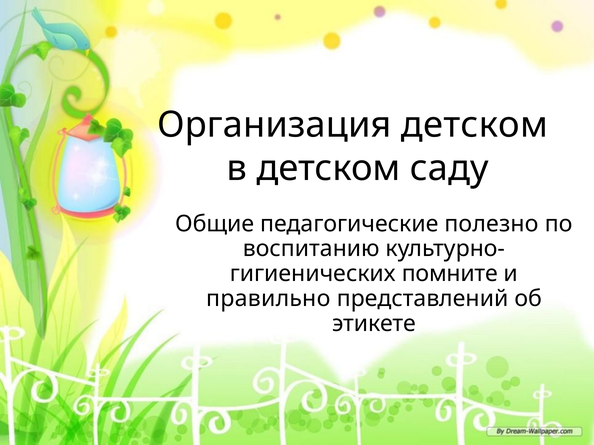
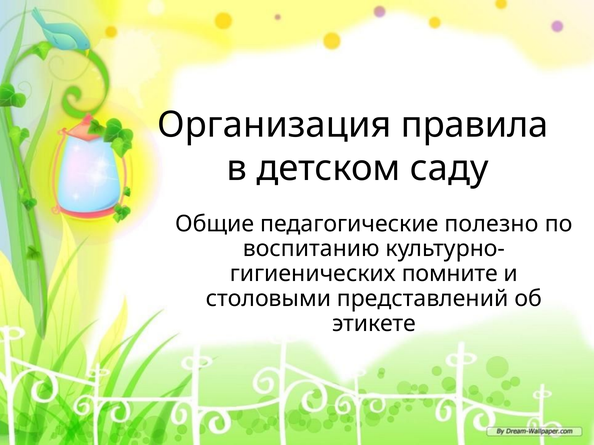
Организация детском: детском -> правила (475, 125)
правильно: правильно -> столовыми (269, 299)
